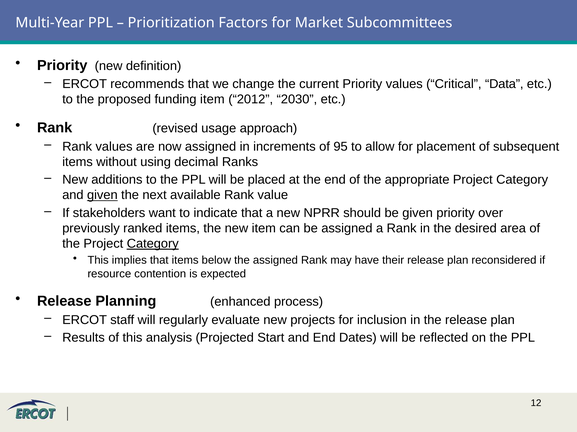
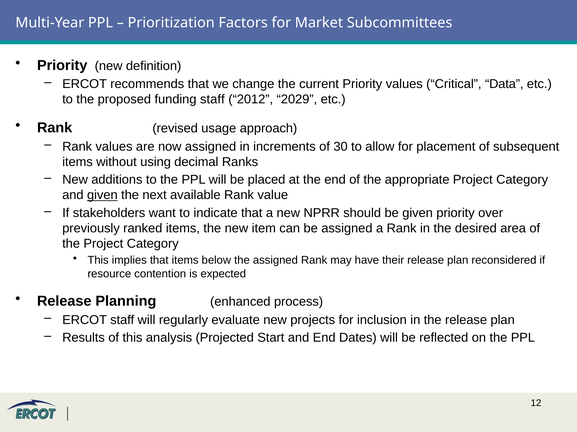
funding item: item -> staff (212, 100)
2030: 2030 -> 2029 (297, 100)
95: 95 -> 30 (341, 147)
Category underline: present -> none (153, 244)
